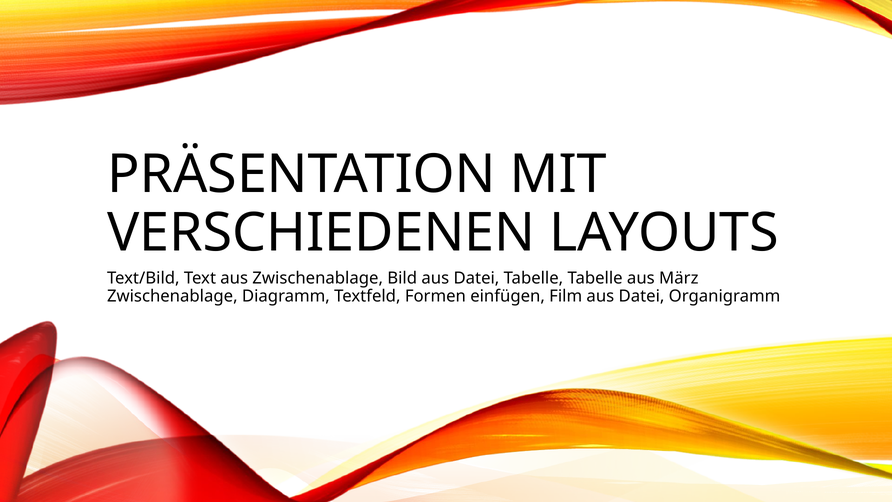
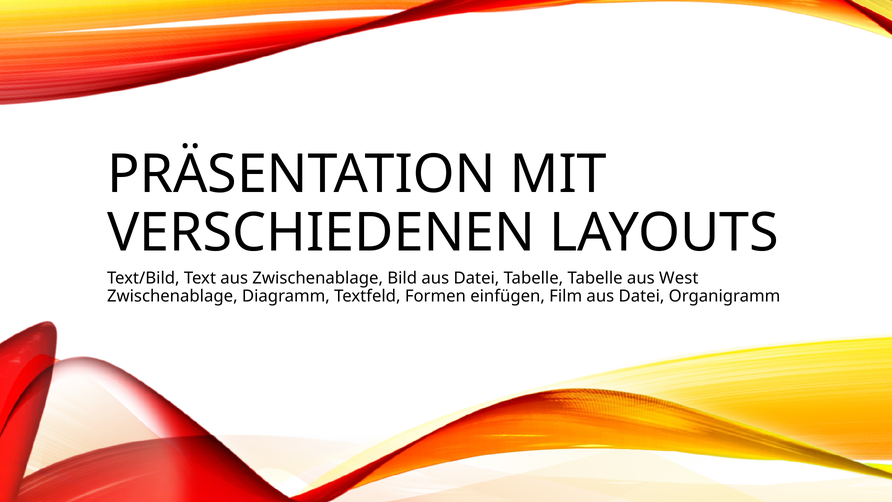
März: März -> West (679, 278)
